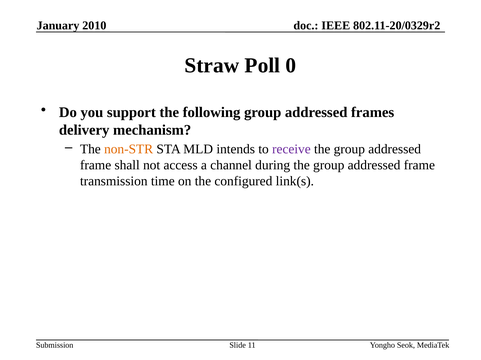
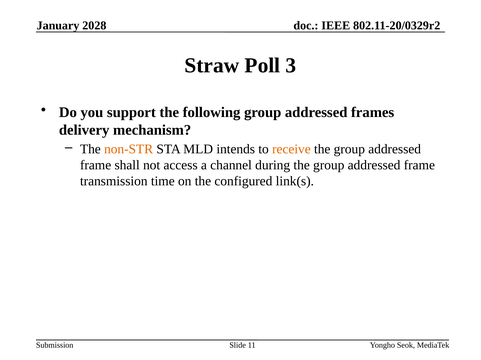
2010: 2010 -> 2028 (94, 26)
0: 0 -> 3 (291, 66)
receive colour: purple -> orange (291, 150)
